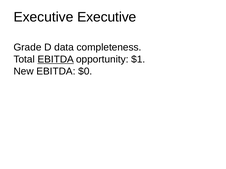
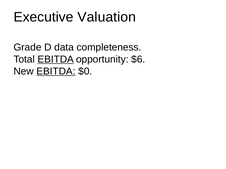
Executive Executive: Executive -> Valuation (107, 17)
$1: $1 -> $6 (138, 59)
EBITDA underline: none -> present (56, 72)
